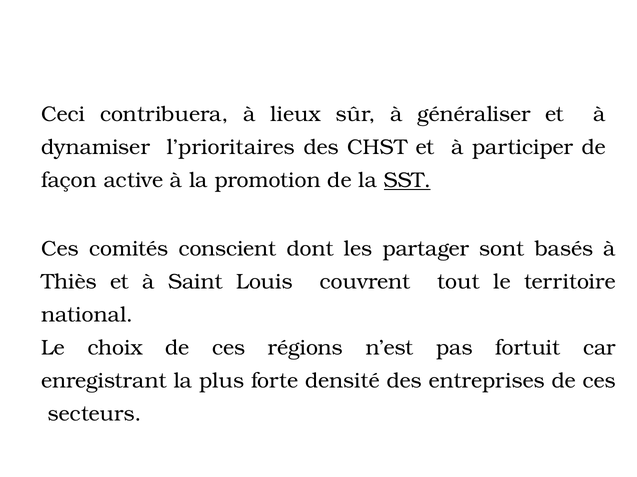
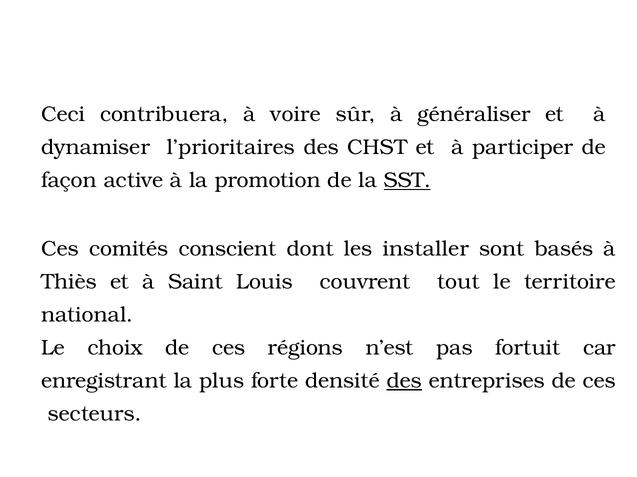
lieux: lieux -> voire (296, 115)
partager: partager -> installer (426, 249)
des underline: none -> present (404, 381)
